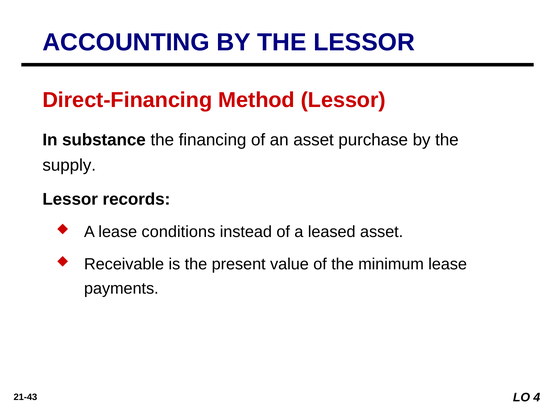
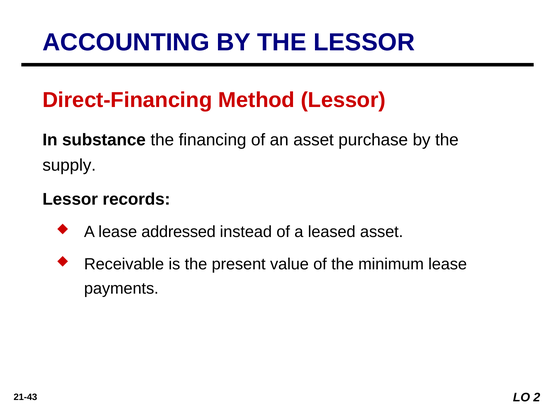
conditions: conditions -> addressed (179, 232)
4: 4 -> 2 (537, 398)
